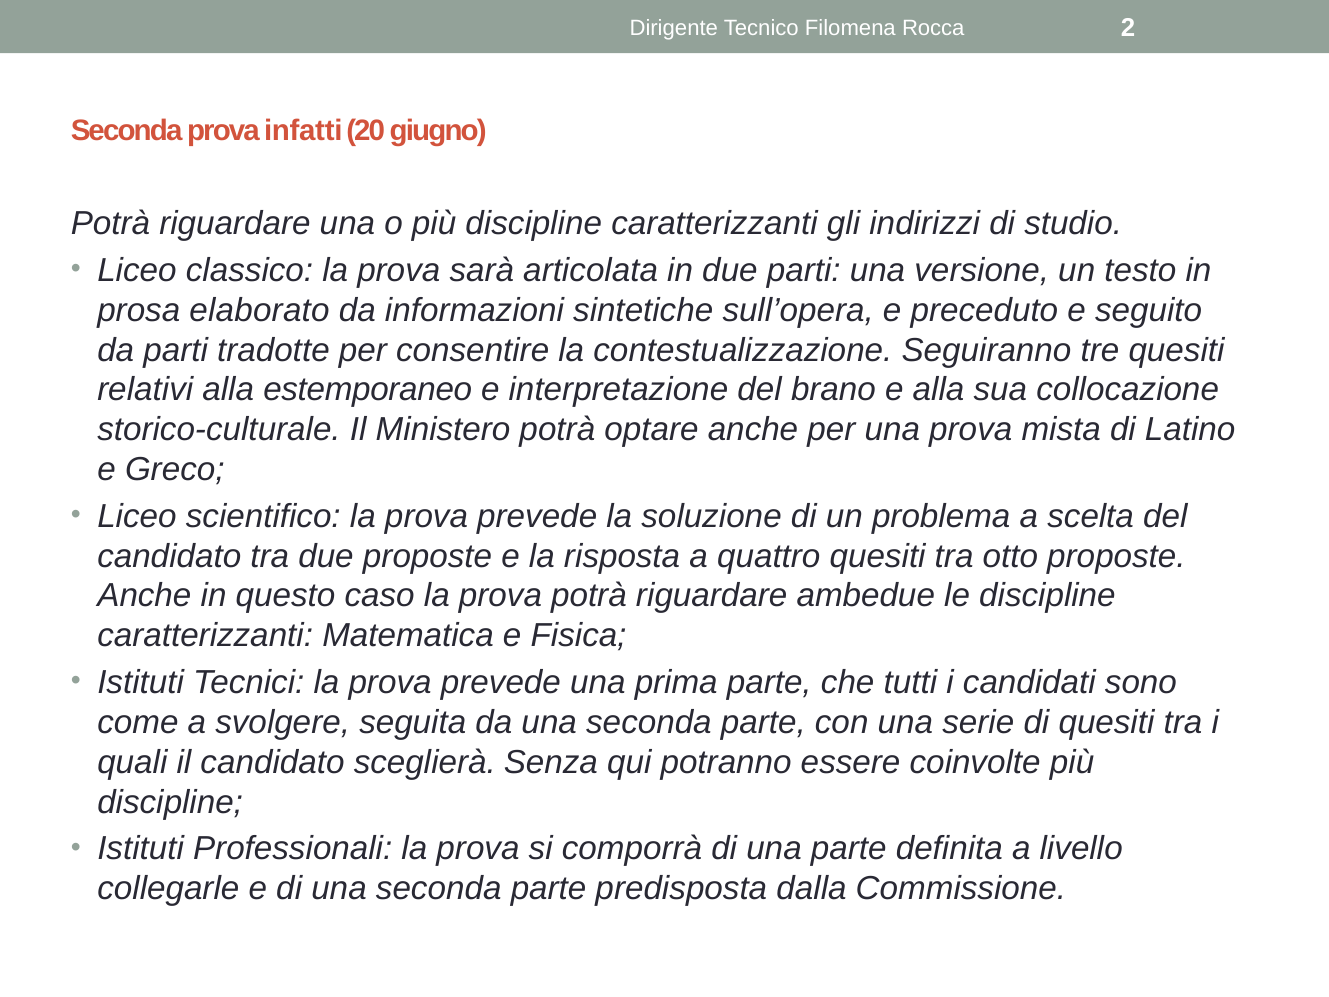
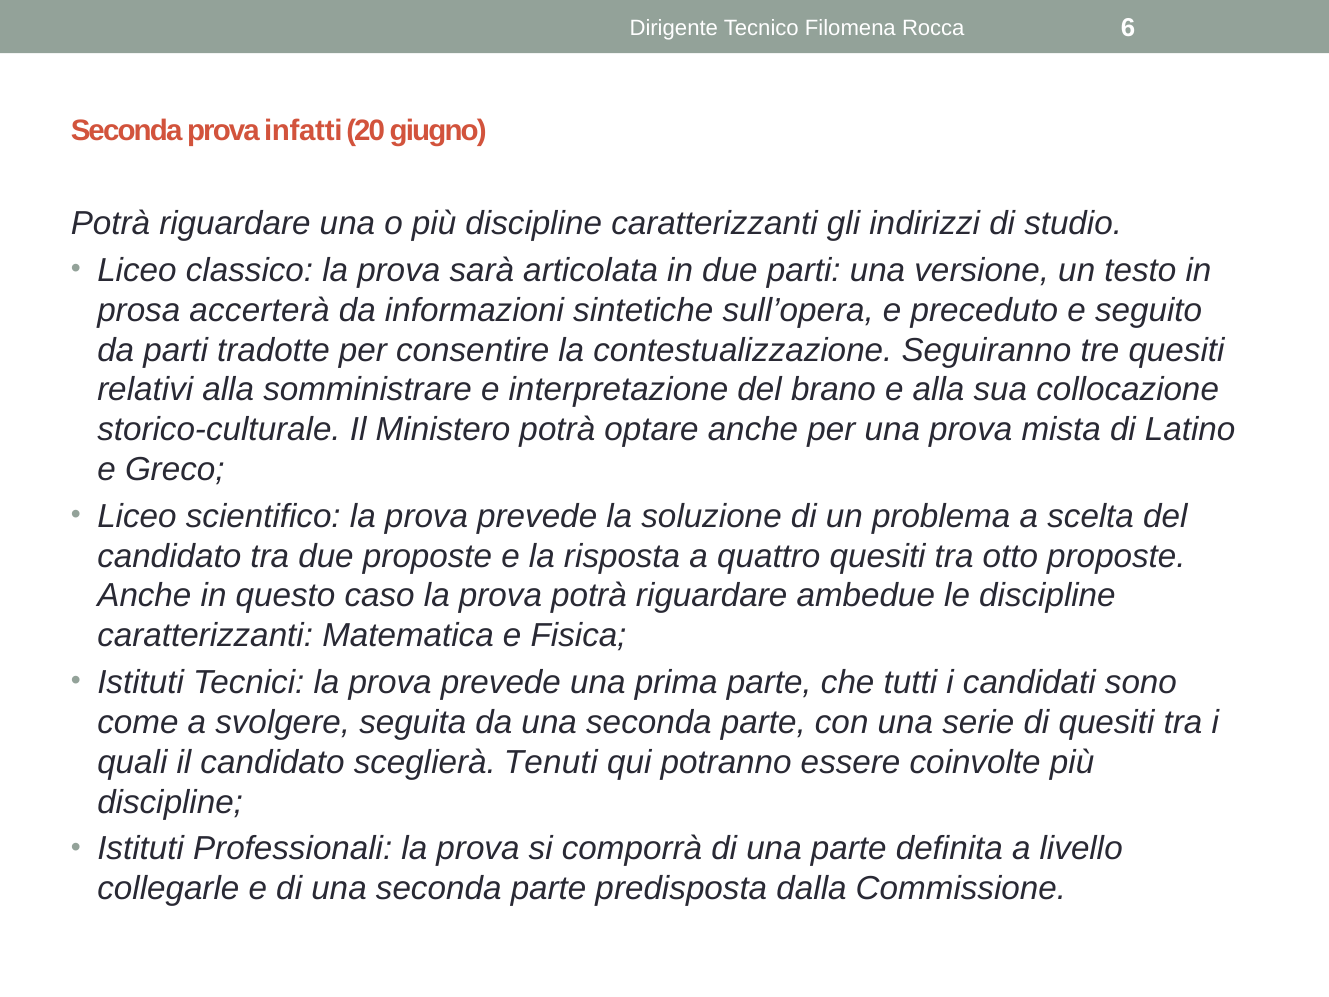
2: 2 -> 6 (1128, 28)
elaborato: elaborato -> accerterà (260, 310)
estemporaneo: estemporaneo -> somministrare (368, 390)
Senza: Senza -> Tenuti (551, 762)
